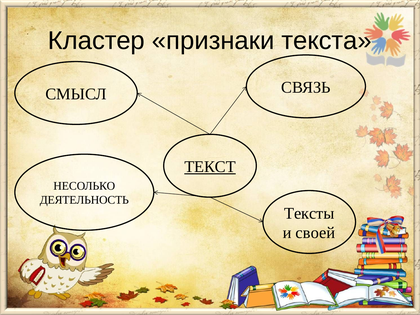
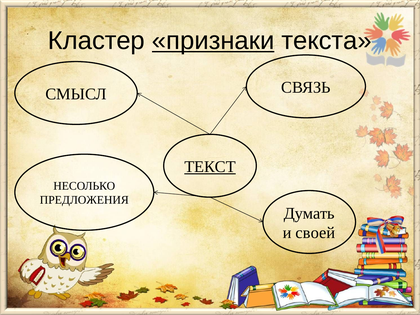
признаки underline: none -> present (213, 41)
ДЕЯТЕЛЬНОСТЬ: ДЕЯТЕЛЬНОСТЬ -> ПРЕДЛОЖЕНИЯ (84, 200)
Тексты: Тексты -> Думать (309, 213)
